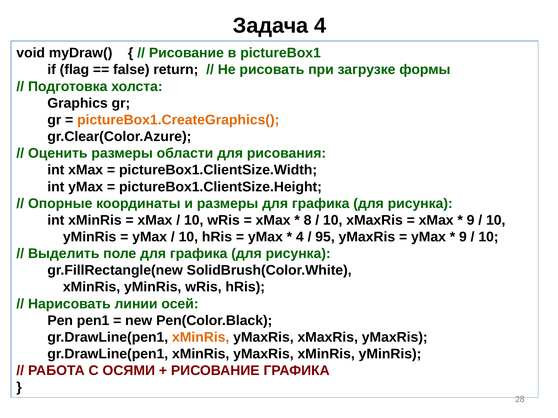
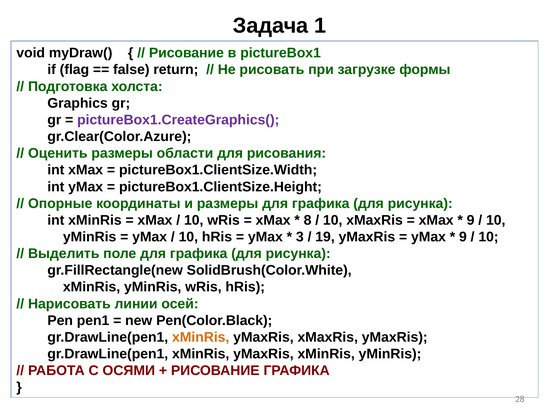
Задача 4: 4 -> 1 (320, 26)
pictureBox1.CreateGraphics( colour: orange -> purple (178, 120)
4: 4 -> 3 (300, 237)
95: 95 -> 19 (325, 237)
